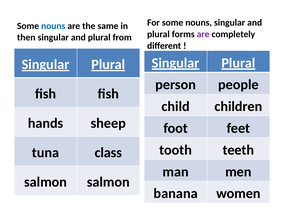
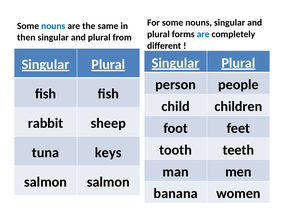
are colour: purple -> blue (203, 34)
hands: hands -> rabbit (46, 123)
class: class -> keys (108, 153)
